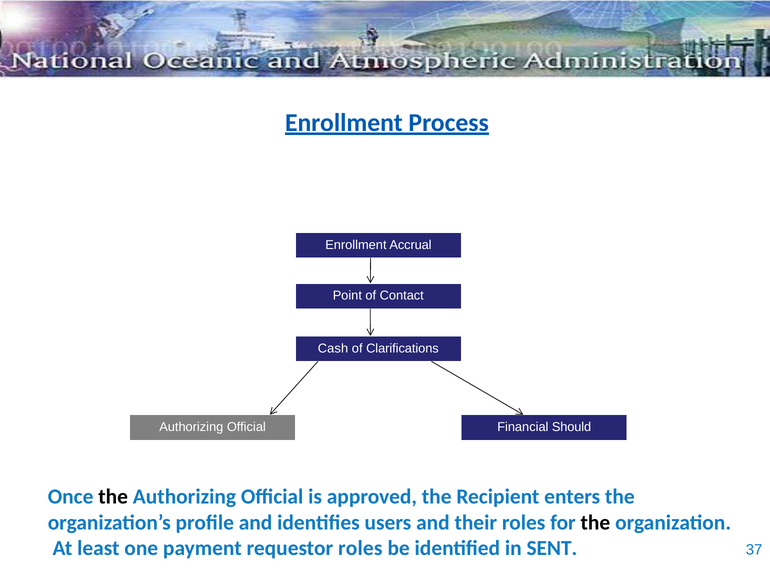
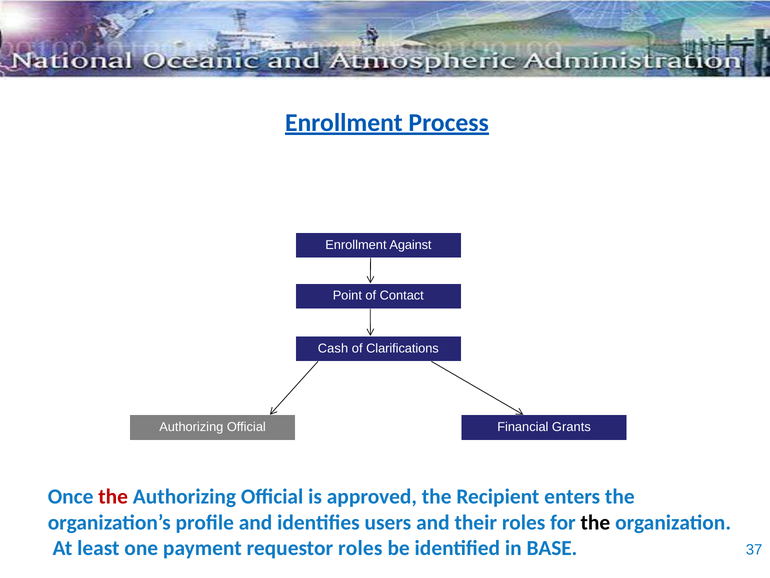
Accrual: Accrual -> Against (411, 245)
Should: Should -> Grants (571, 427)
the colour: black -> red (113, 496)
SENT: SENT -> BASE (552, 548)
